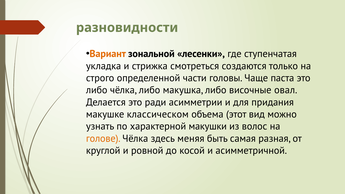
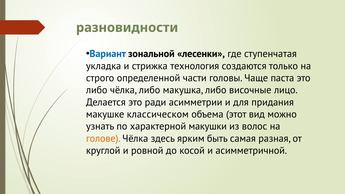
Вариант colour: orange -> blue (108, 54)
смотреться: смотреться -> технология (195, 66)
овал: овал -> лицо (286, 90)
меняя: меняя -> ярким (191, 138)
